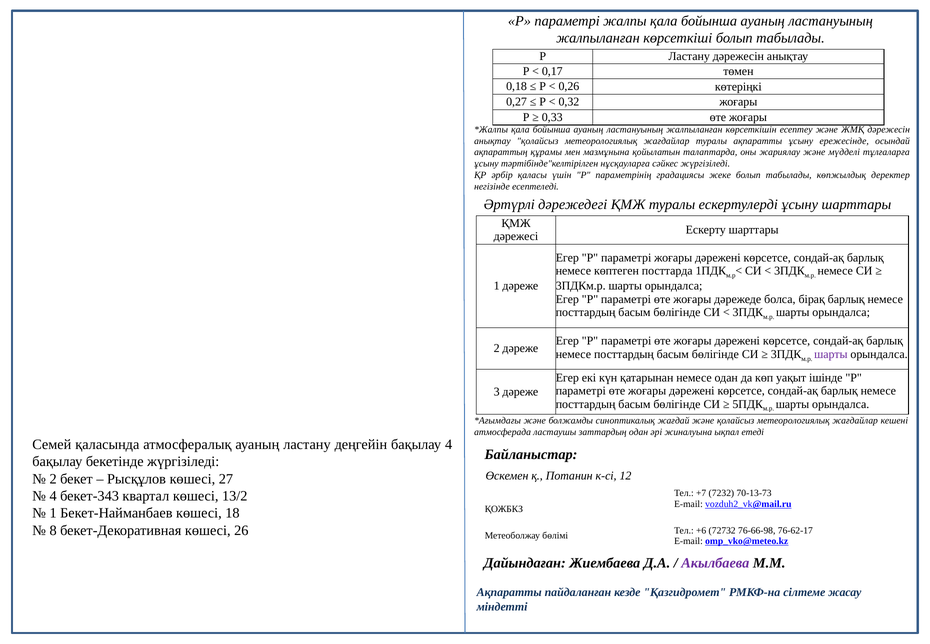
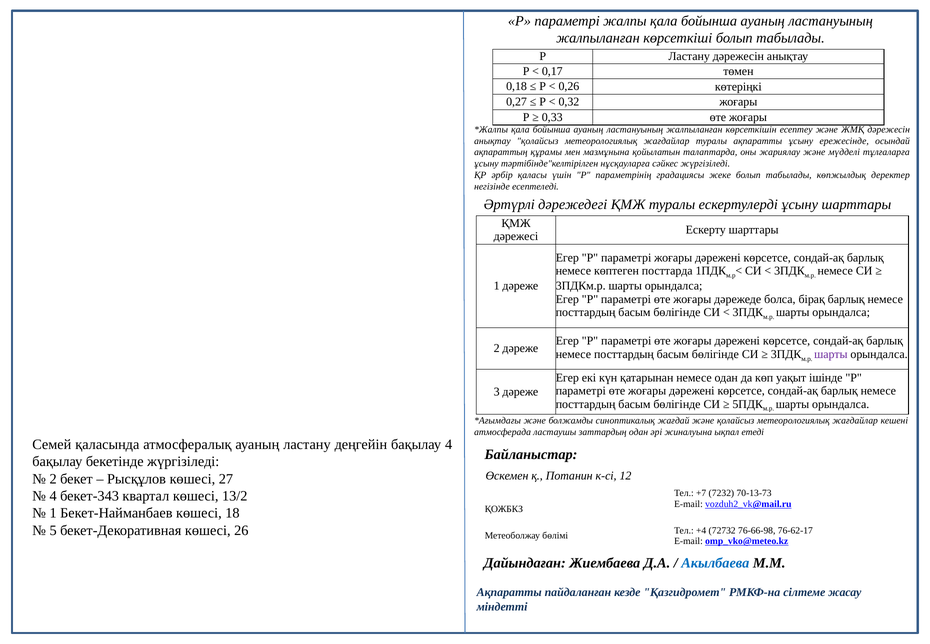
8: 8 -> 5 (53, 530)
+6: +6 -> +4 (701, 530)
Акылбаева colour: purple -> blue (715, 563)
